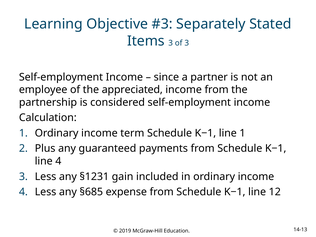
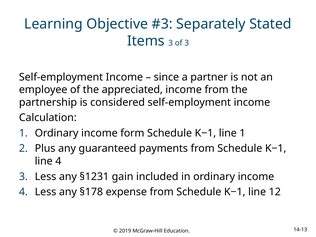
term: term -> form (132, 133)
§685: §685 -> §178 (91, 192)
